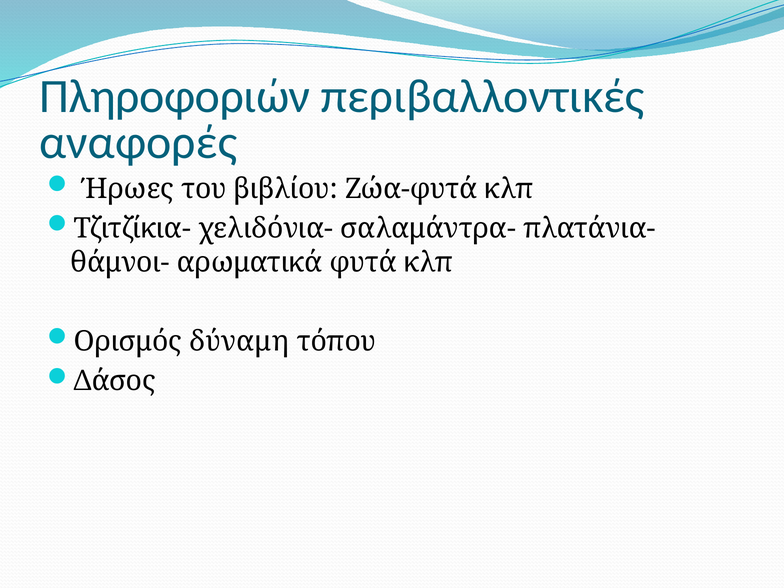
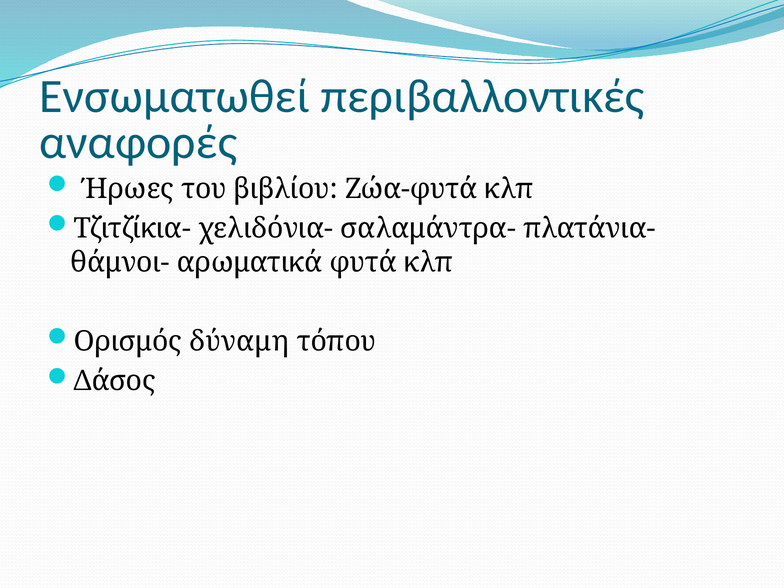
Πληροφοριών: Πληροφοριών -> Ενσωματωθεί (174, 97)
